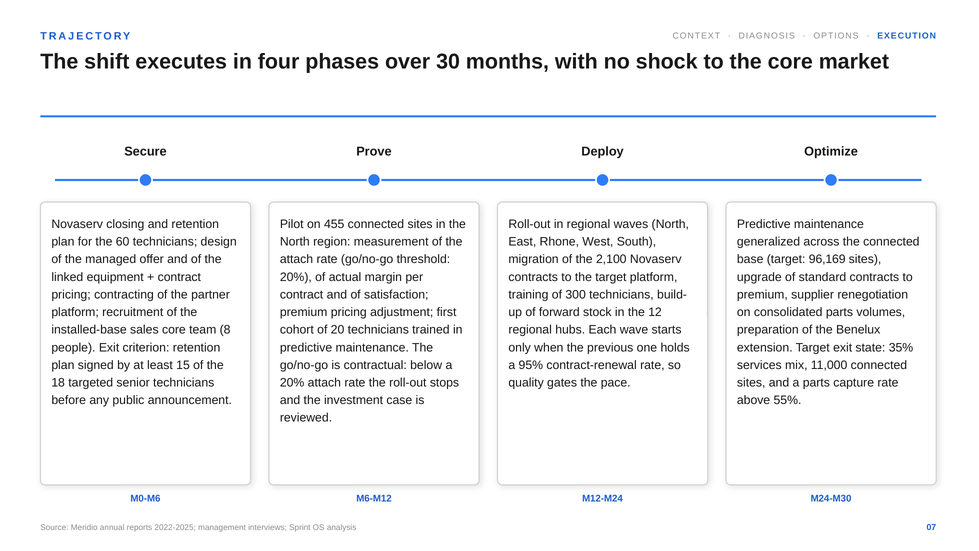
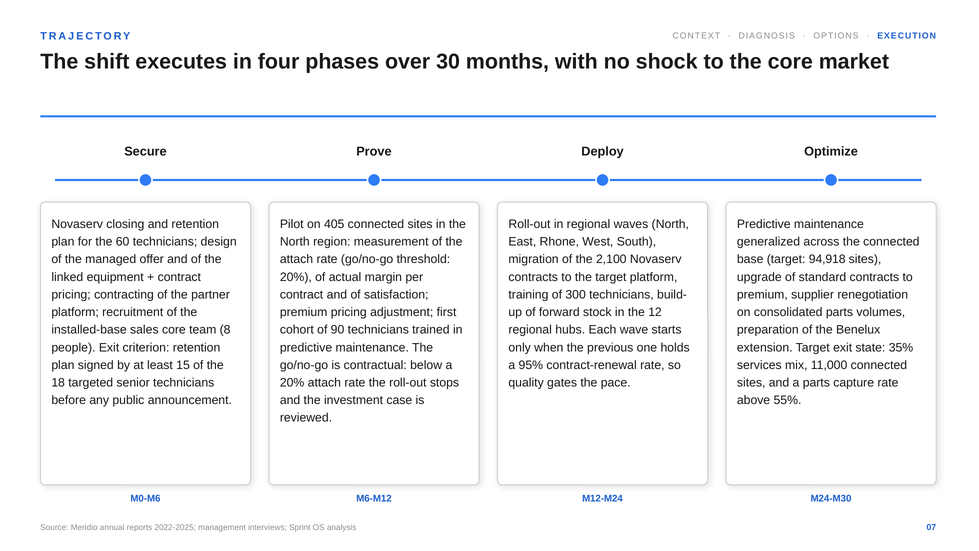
455: 455 -> 405 (334, 224)
96,169: 96,169 -> 94,918 (827, 259)
20: 20 -> 90 (338, 330)
